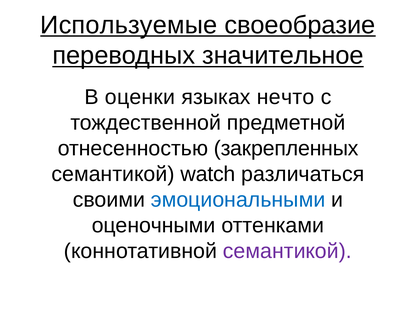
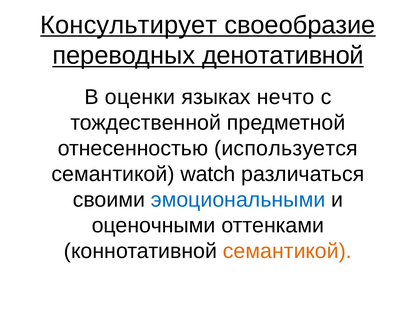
Используемые: Используемые -> Консультирует (129, 25)
значительное: значительное -> денотативной (283, 56)
закрепленных: закрепленных -> используется (286, 148)
семантикой colour: purple -> orange (287, 251)
